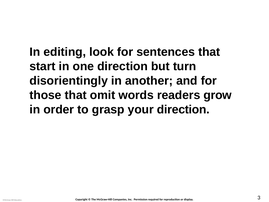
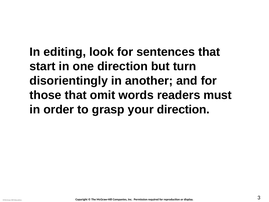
grow: grow -> must (218, 95)
